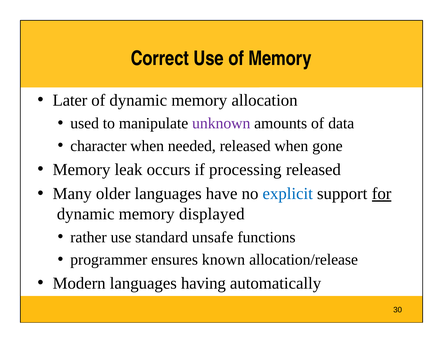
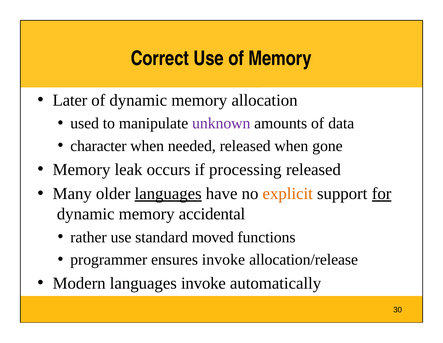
languages underline: none -> present (168, 193)
explicit colour: blue -> orange (288, 193)
displayed: displayed -> accidental (212, 214)
unsafe: unsafe -> moved (213, 237)
ensures known: known -> invoke (223, 259)
languages having: having -> invoke (203, 283)
